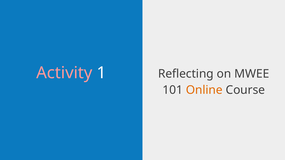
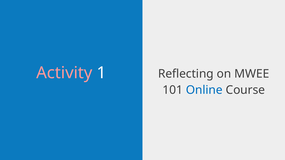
Online colour: orange -> blue (204, 90)
